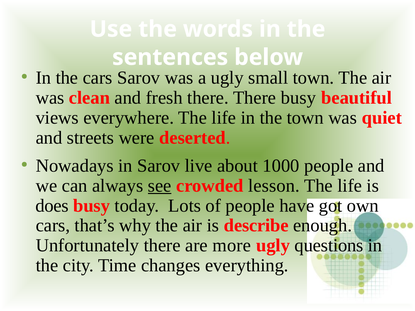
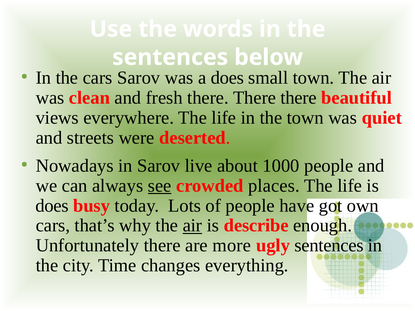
ugly: ugly -> does (227, 78)
there There busy: busy -> there (299, 98)
lesson: lesson -> places (274, 186)
air underline: none -> present (192, 226)
ugly questions: questions -> sentences (329, 246)
